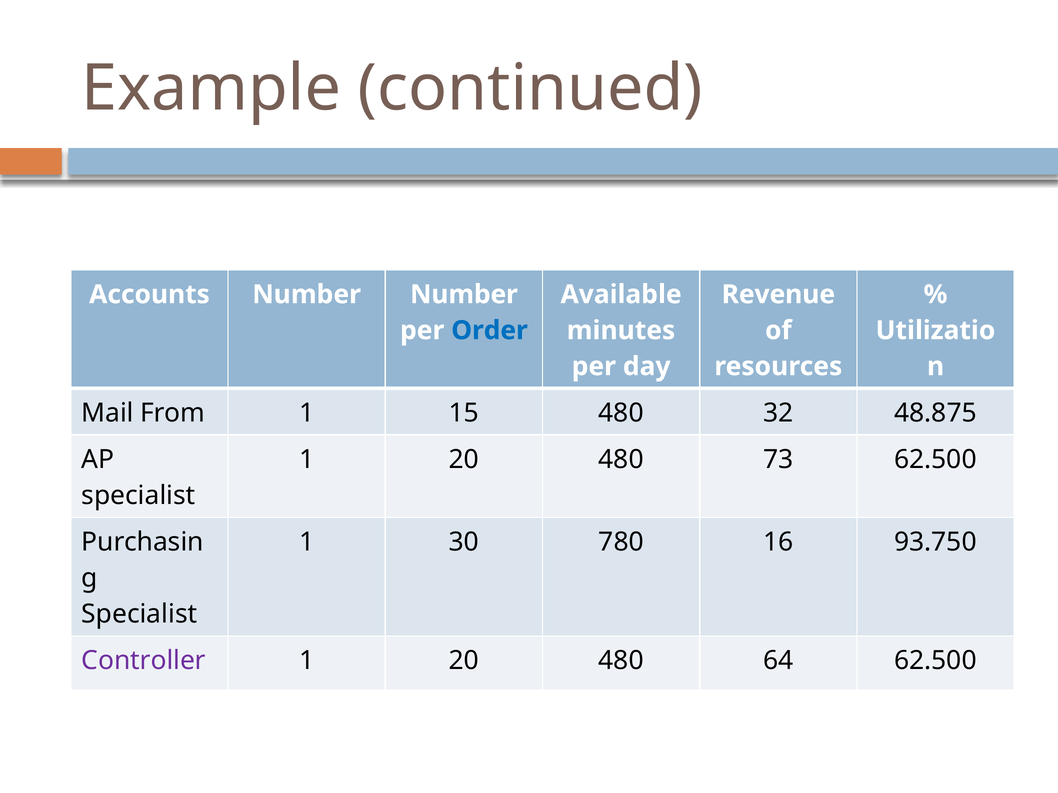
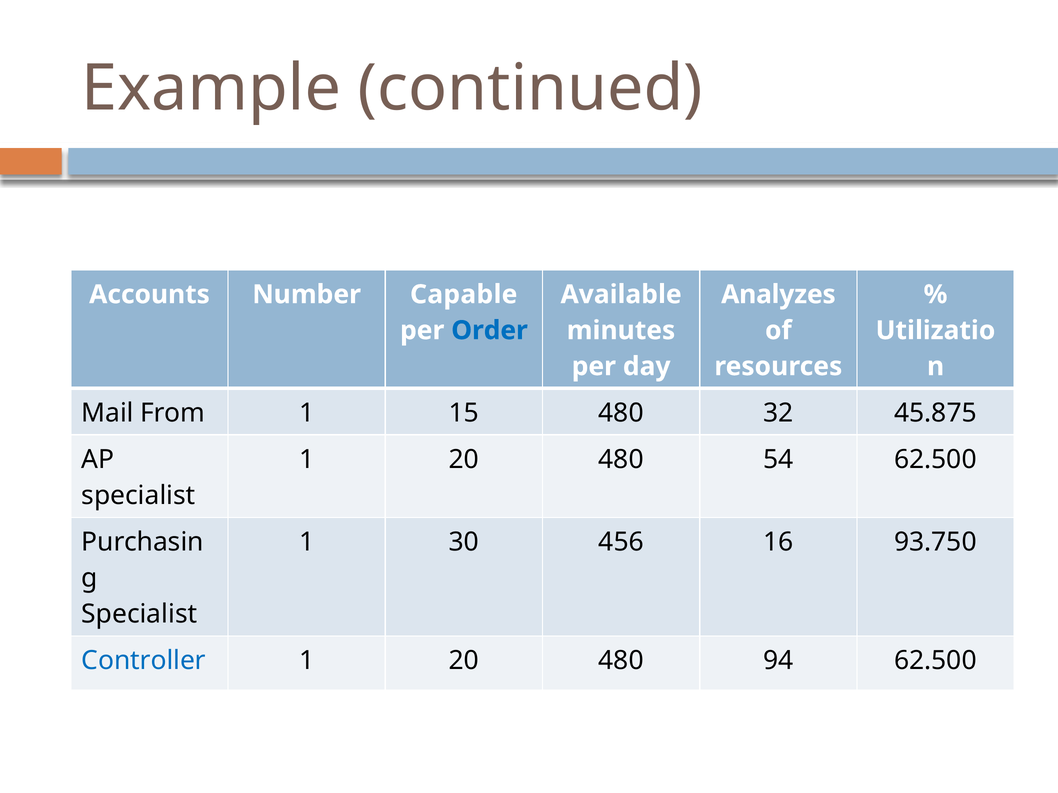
Number Number: Number -> Capable (464, 295)
Revenue: Revenue -> Analyzes (778, 295)
48.875: 48.875 -> 45.875 (935, 413)
73: 73 -> 54 (778, 460)
780: 780 -> 456 (621, 542)
Controller colour: purple -> blue (144, 661)
64: 64 -> 94 (778, 661)
